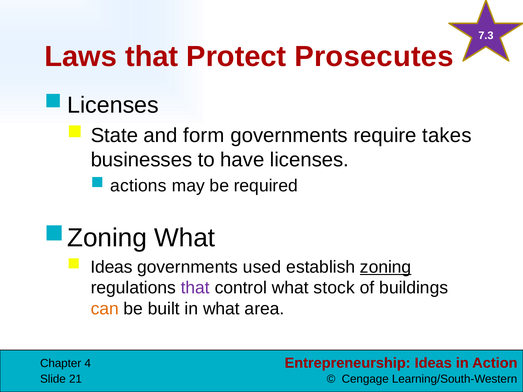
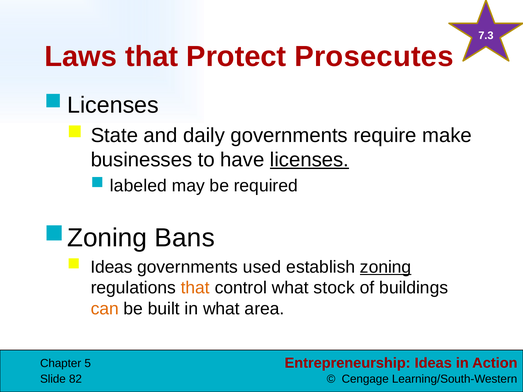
form: form -> daily (204, 135)
takes: takes -> make (447, 135)
licenses underline: none -> present (309, 160)
actions: actions -> labeled (138, 186)
Zoning What: What -> Bans (185, 238)
that colour: purple -> orange (195, 288)
4: 4 -> 5 (88, 363)
21: 21 -> 82 (75, 379)
